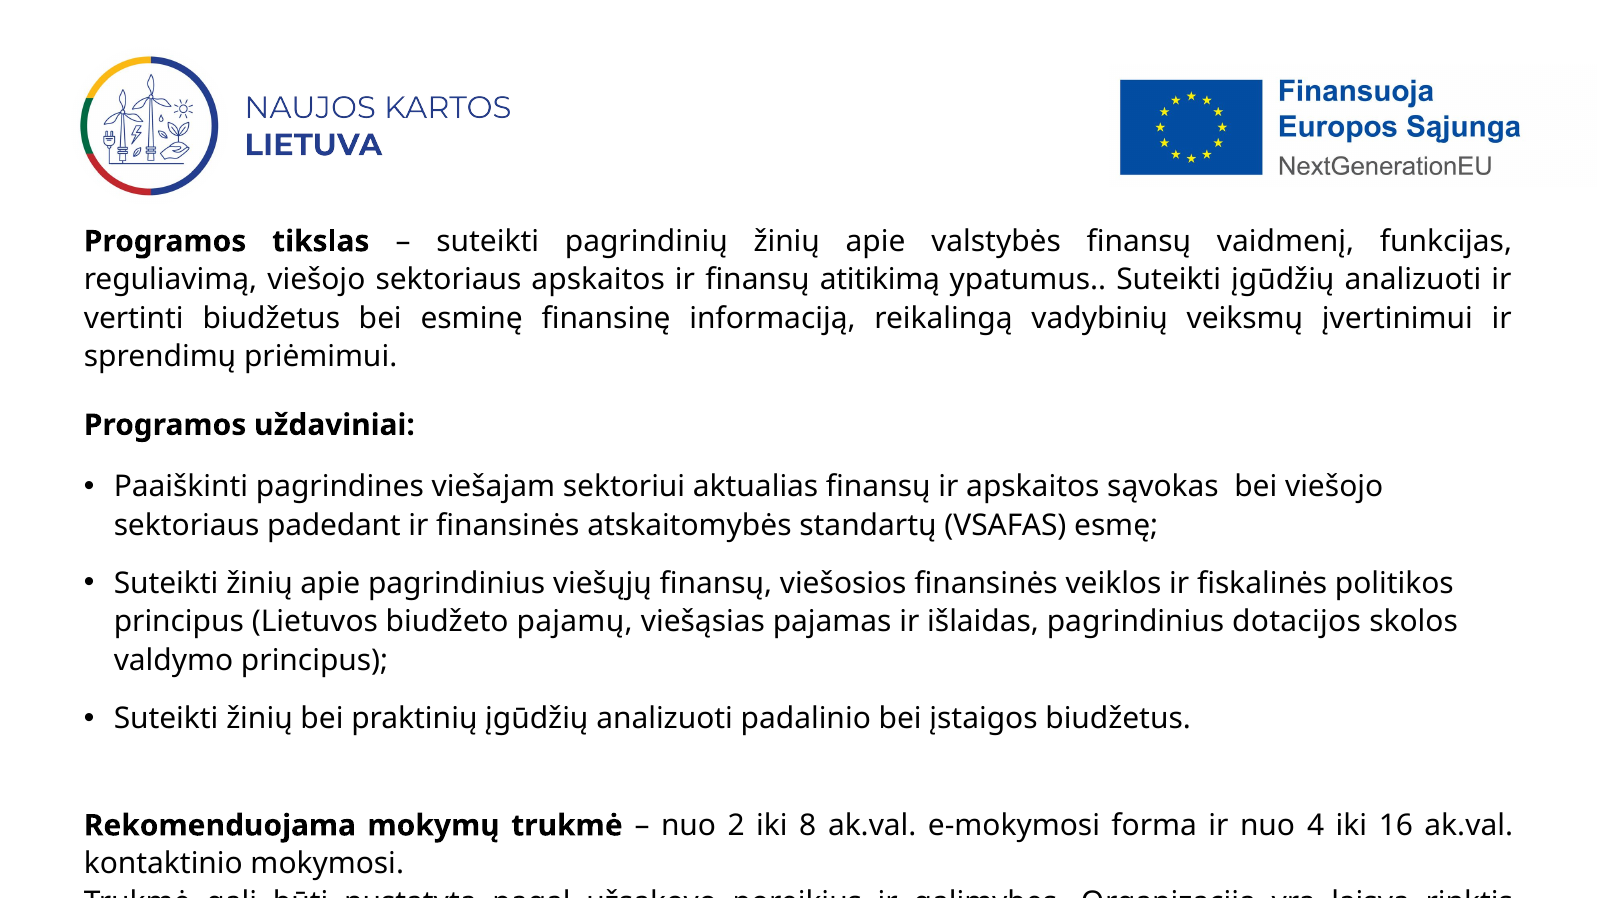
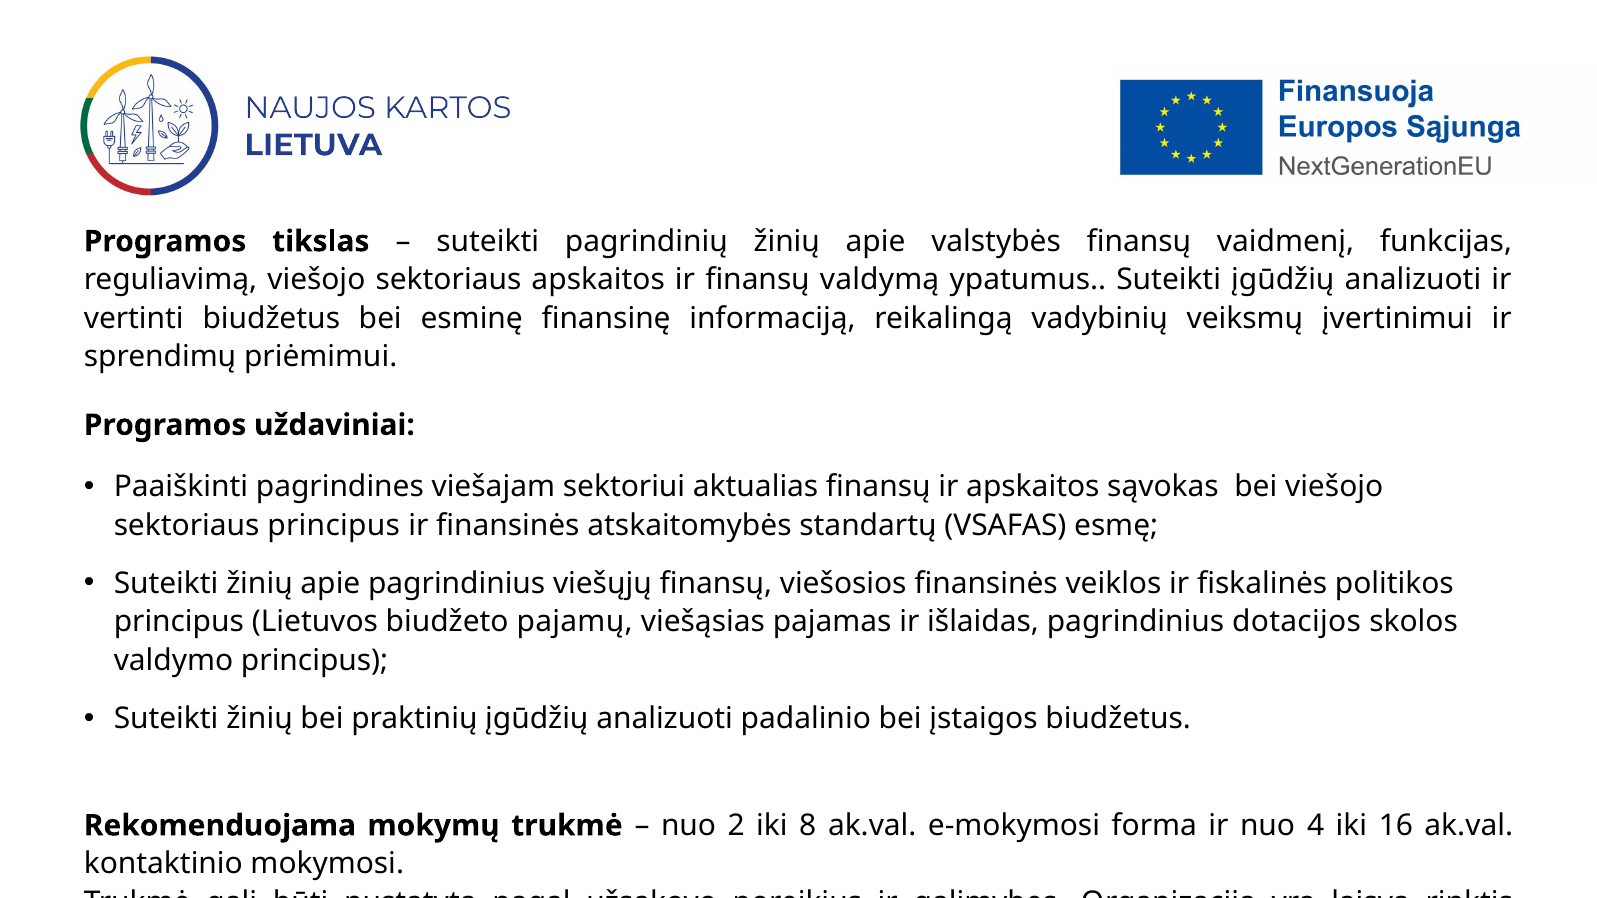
atitikimą: atitikimą -> valdymą (880, 280)
sektoriaus padedant: padedant -> principus (334, 525)
